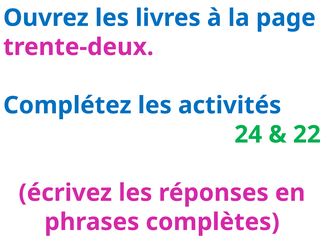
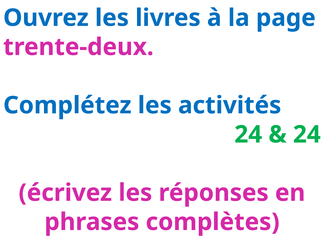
22: 22 -> 24 (307, 135)
